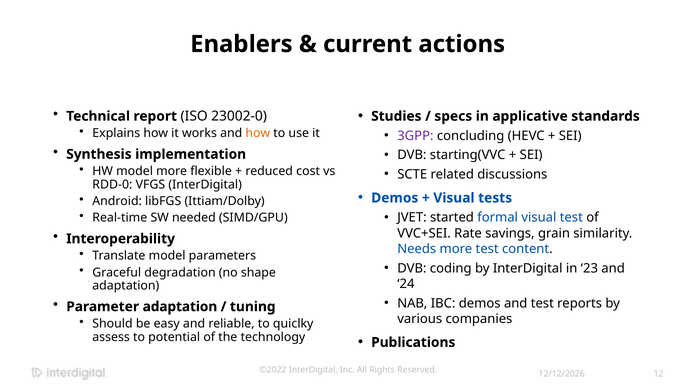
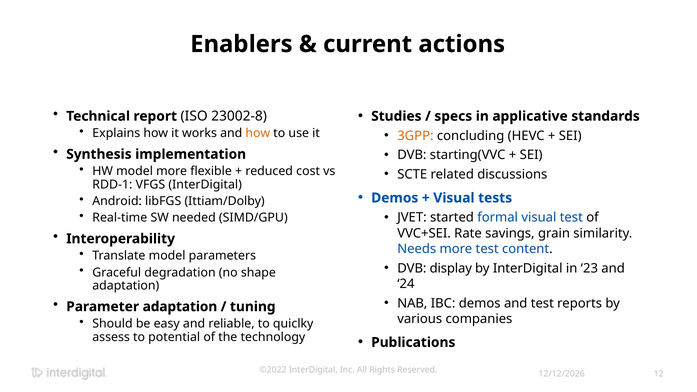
23002-0: 23002-0 -> 23002-8 (239, 116)
3GPP colour: purple -> orange (415, 136)
RDD-0: RDD-0 -> RDD-1 (112, 185)
coding: coding -> display (451, 268)
